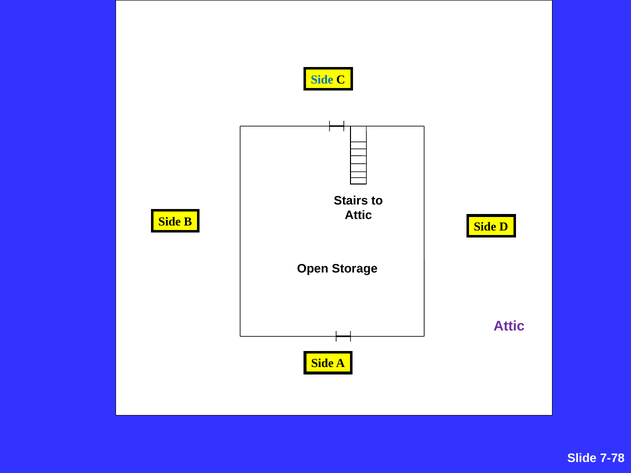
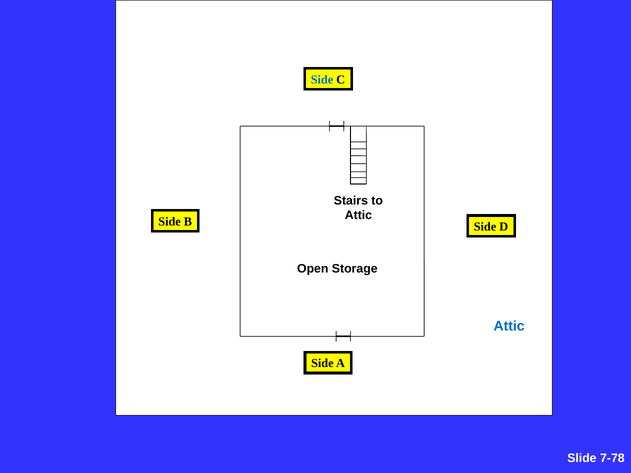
Attic colour: purple -> blue (509, 326)
